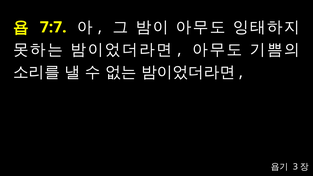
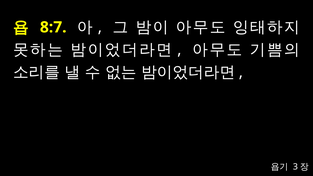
7:7: 7:7 -> 8:7 (53, 27)
